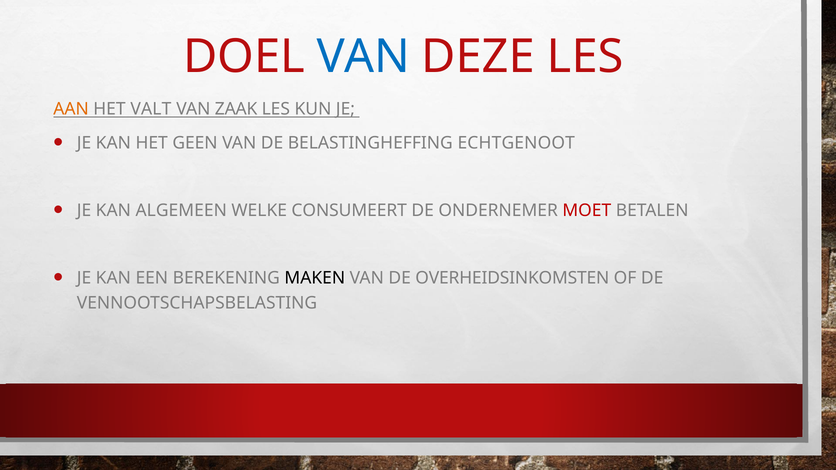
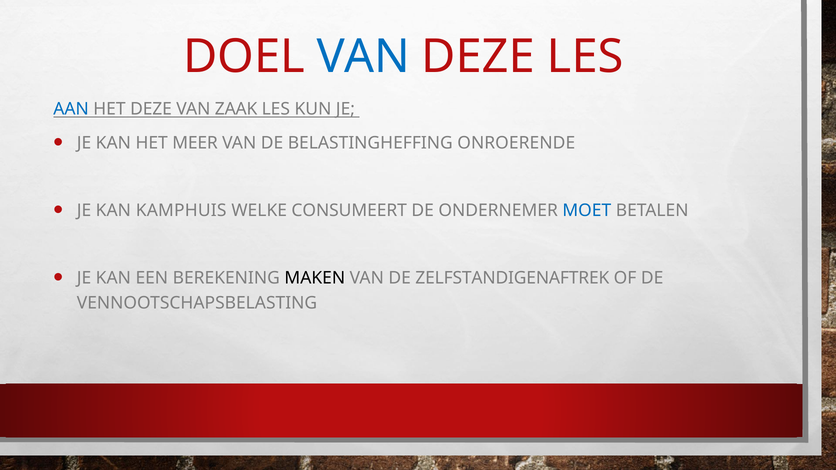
AAN colour: orange -> blue (71, 109)
HET VALT: VALT -> DEZE (151, 109)
GEEN: GEEN -> MEER (195, 143)
ECHTGENOOT: ECHTGENOOT -> ONROERENDE (516, 143)
ALGEMEEN: ALGEMEEN -> KAMPHUIS (181, 210)
MOET colour: red -> blue (587, 210)
OVERHEIDSINKOMSTEN: OVERHEIDSINKOMSTEN -> ZELFSTANDIGENAFTREK (512, 278)
